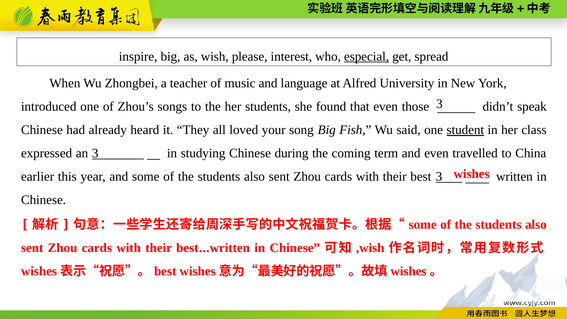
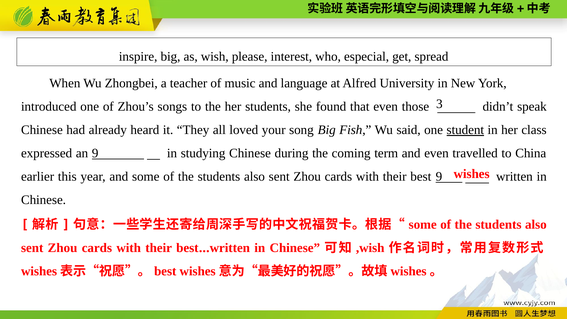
especial underline: present -> none (367, 56)
an 3: 3 -> 9 (95, 153)
best 3: 3 -> 9 (439, 177)
